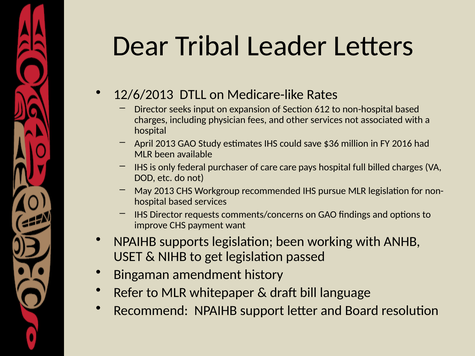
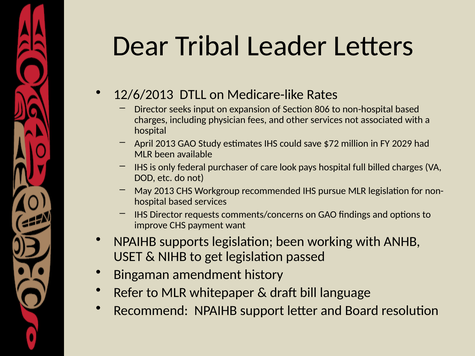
612: 612 -> 806 (322, 109)
$36: $36 -> $72 (331, 144)
2016: 2016 -> 2029 (402, 144)
care care: care -> look (288, 167)
